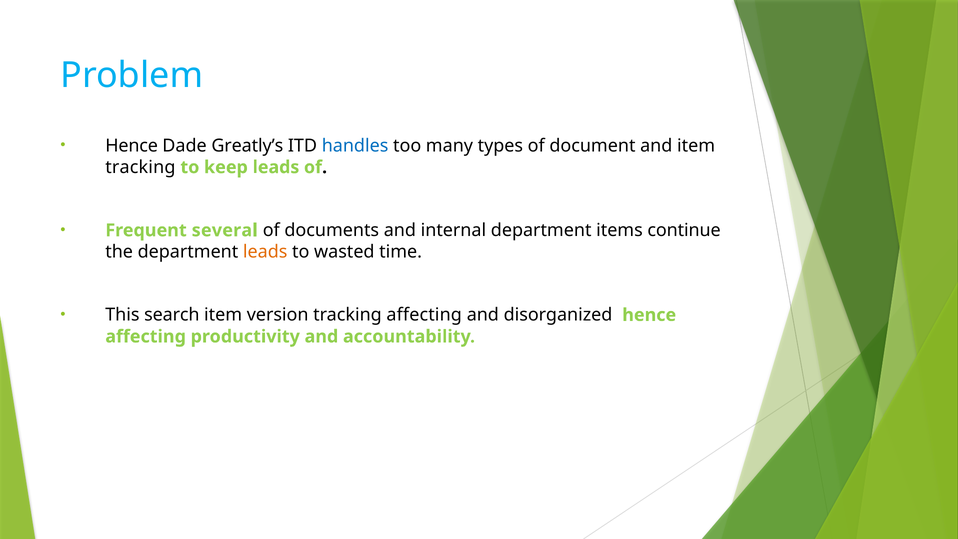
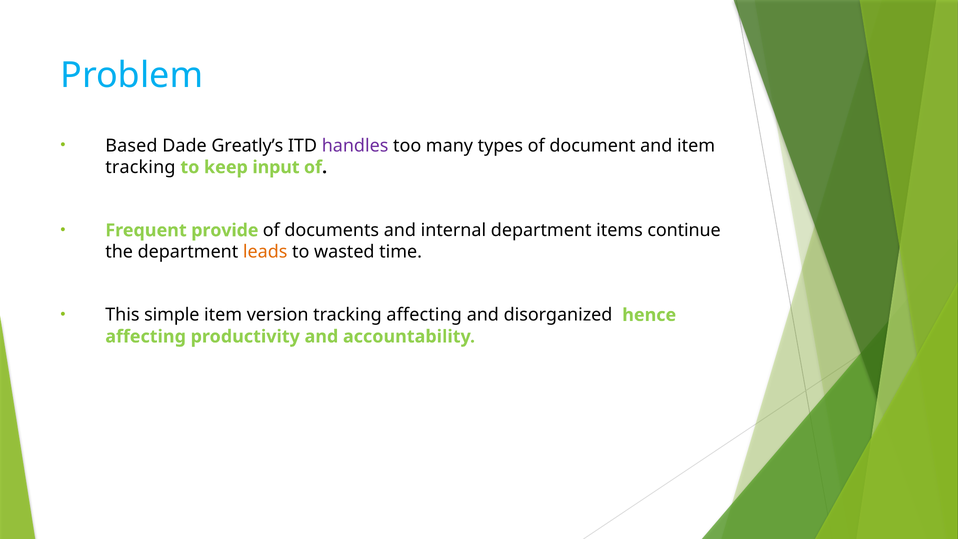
Hence: Hence -> Based (131, 146)
handles colour: blue -> purple (355, 146)
keep leads: leads -> input (276, 167)
several: several -> provide (225, 230)
search: search -> simple (172, 315)
